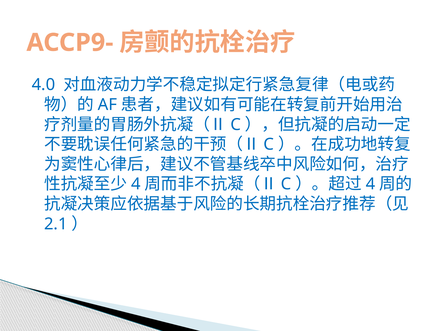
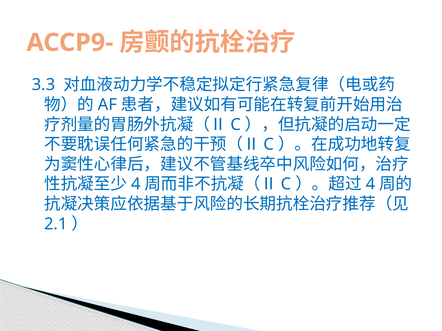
4.0: 4.0 -> 3.3 (44, 85)
